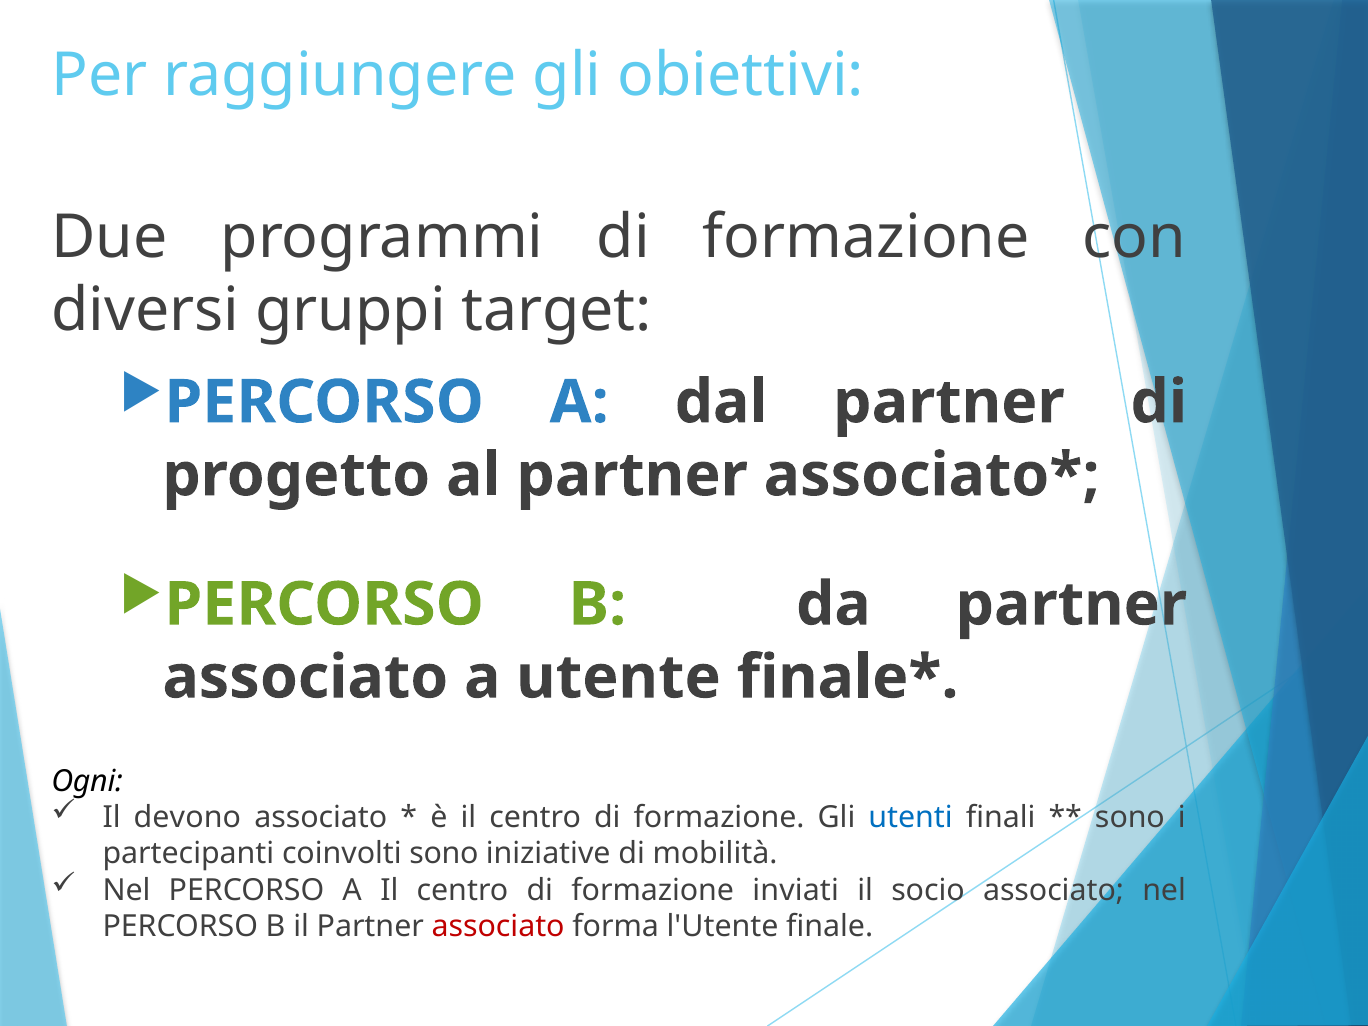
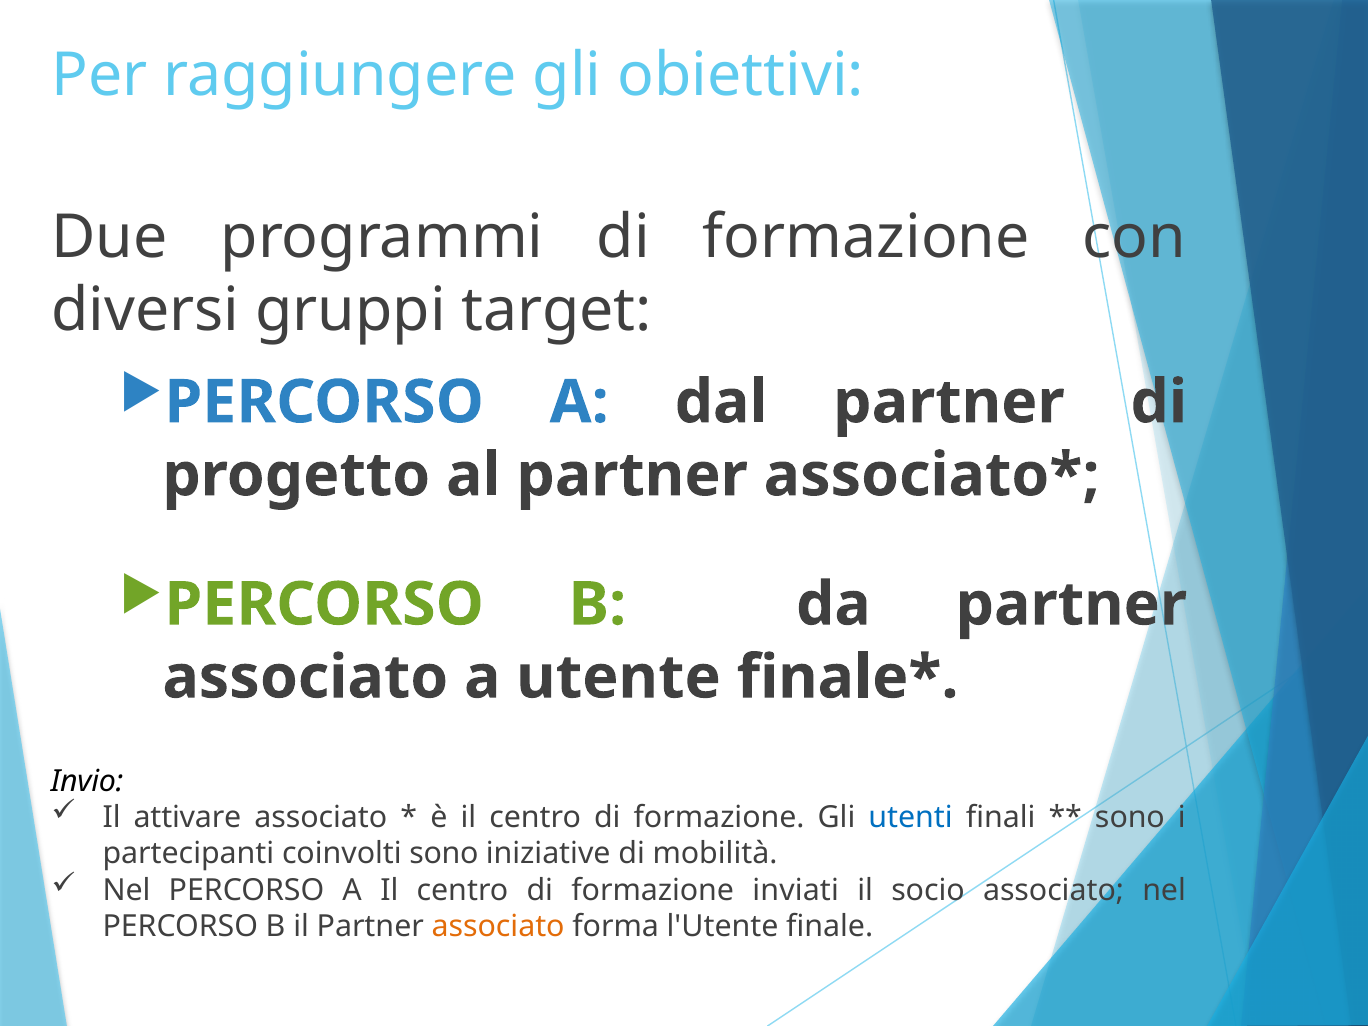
Ogni: Ogni -> Invio (87, 781)
devono: devono -> attivare (187, 817)
associato colour: red -> orange (498, 927)
